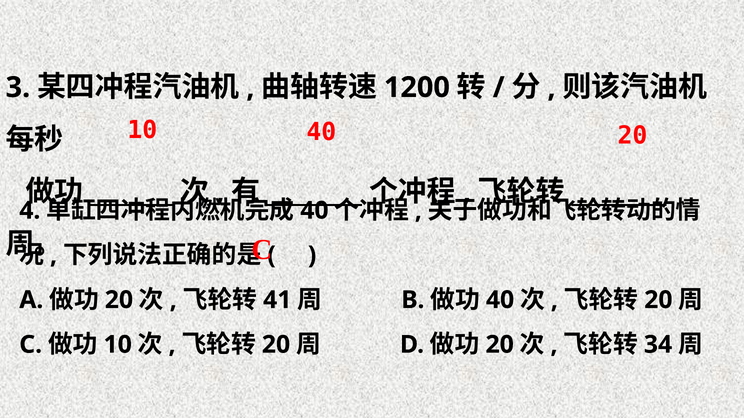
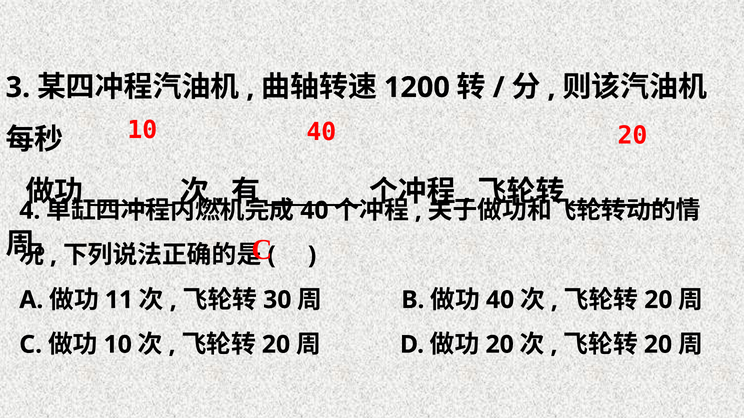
20: 20 -> 11 (119, 299)
41: 41 -> 30 (277, 299)
34: 34 -> 20 (658, 344)
